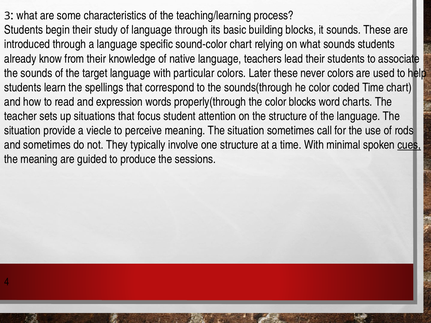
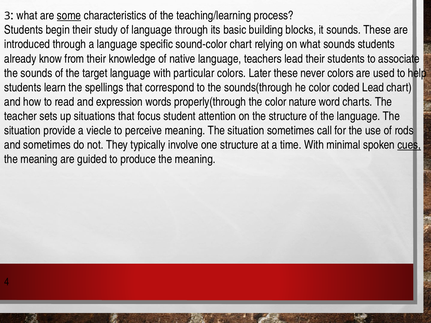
some underline: none -> present (69, 16)
coded Time: Time -> Lead (373, 88)
color blocks: blocks -> nature (303, 102)
produce the sessions: sessions -> meaning (195, 159)
